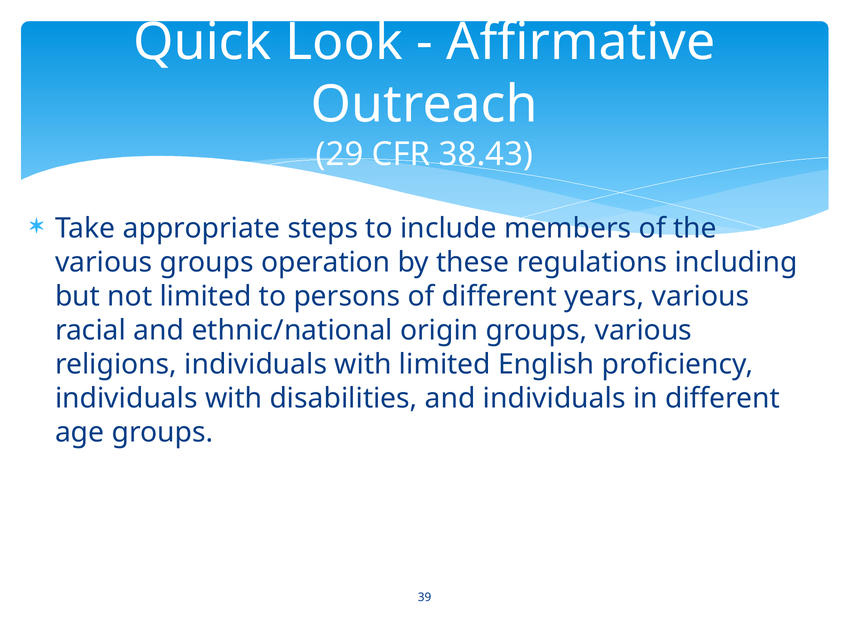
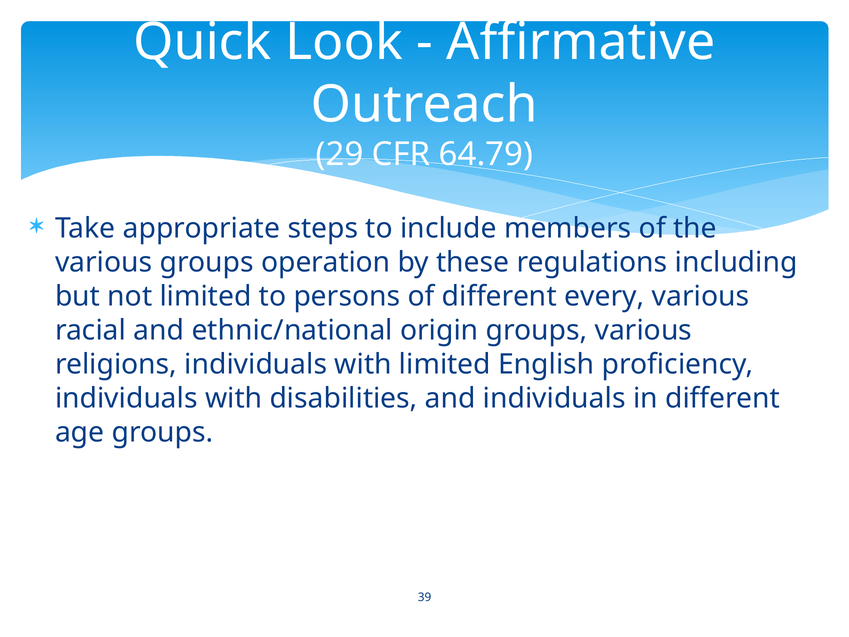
38.43: 38.43 -> 64.79 (486, 154)
years: years -> every (604, 296)
